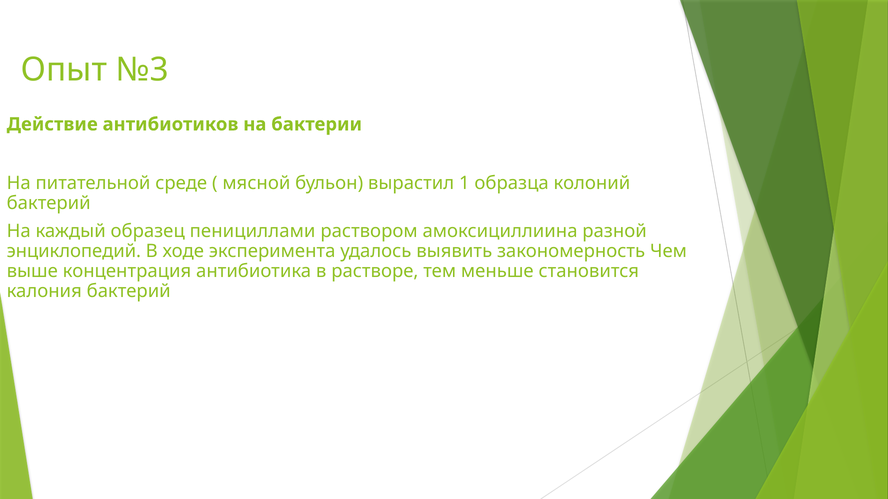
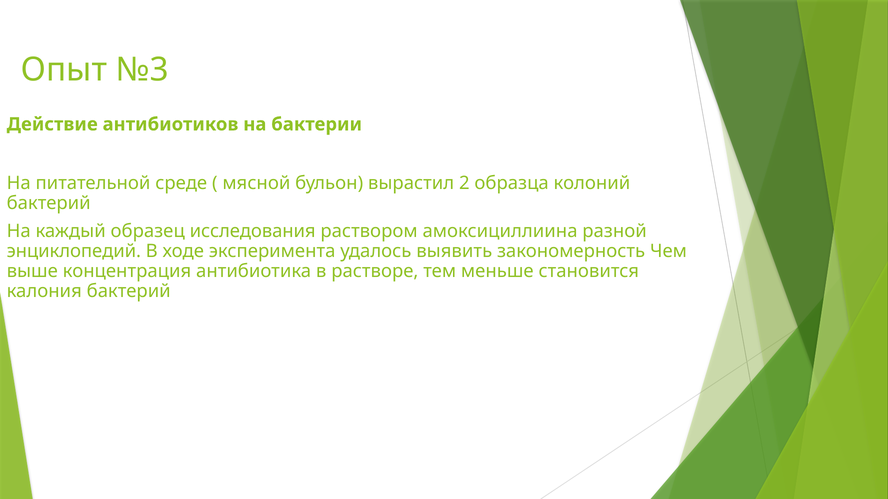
1: 1 -> 2 (464, 183)
пенициллами: пенициллами -> исследования (253, 232)
